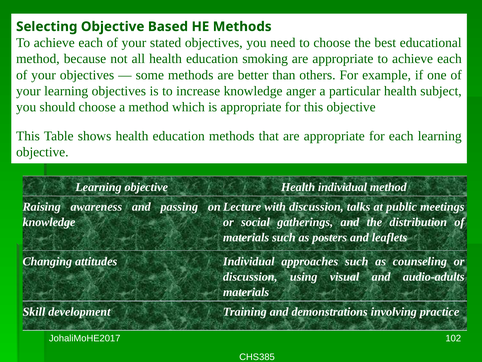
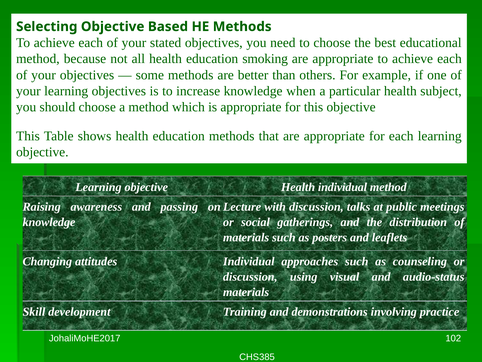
anger: anger -> when (301, 91)
audio-adults: audio-adults -> audio-status (434, 276)
